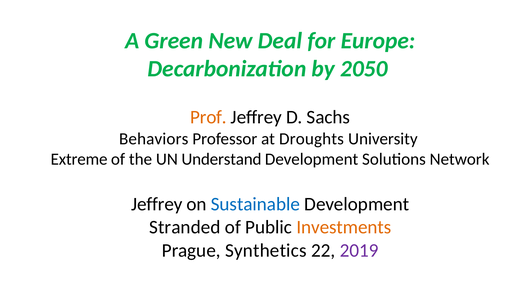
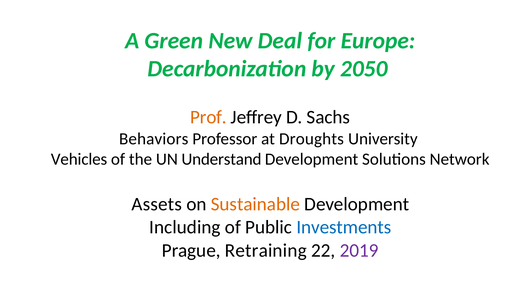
Extreme: Extreme -> Vehicles (79, 159)
Jeffrey: Jeffrey -> Assets (157, 204)
Sustainable colour: blue -> orange (255, 204)
Stranded: Stranded -> Including (185, 227)
Investments colour: orange -> blue (344, 227)
Synthetics: Synthetics -> Retraining (266, 250)
